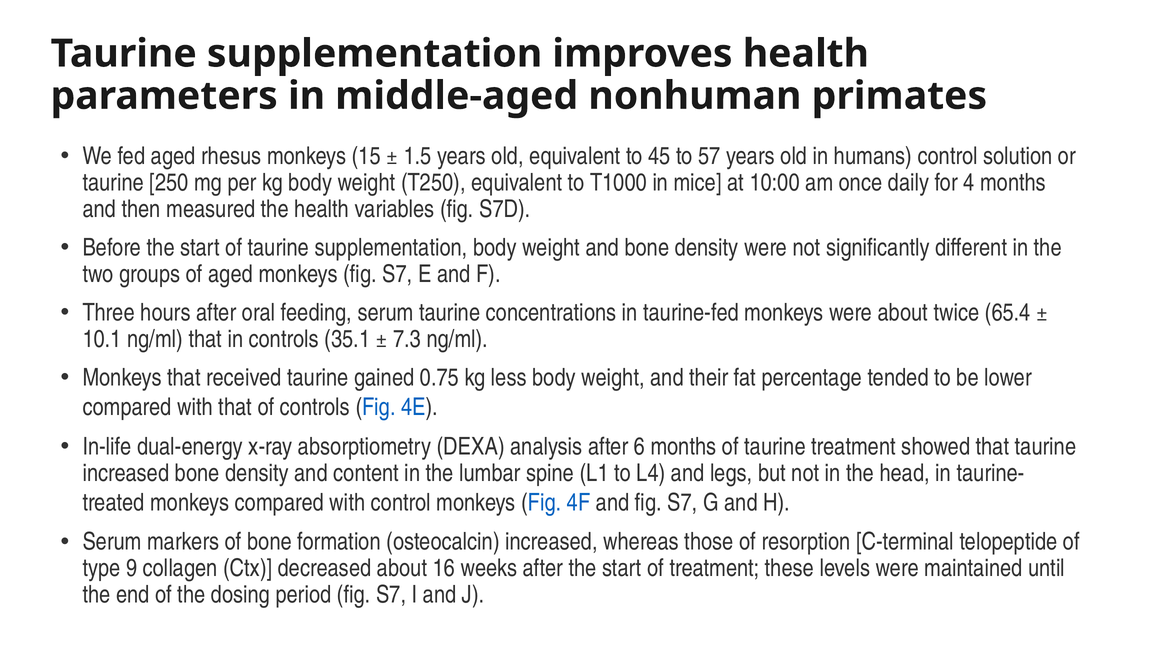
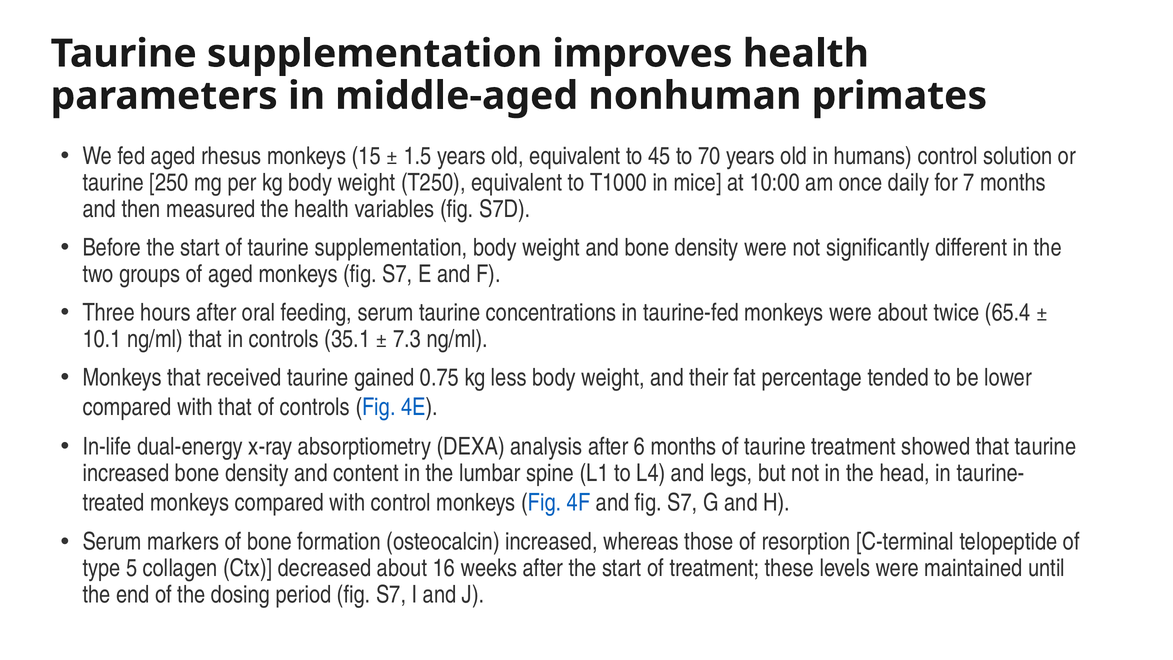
57: 57 -> 70 (709, 156)
4: 4 -> 7 (969, 183)
9: 9 -> 5 (132, 568)
